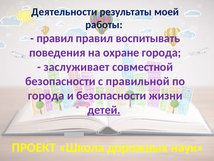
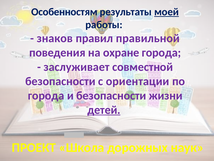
Деятельности: Деятельности -> Особенностям (64, 12)
моей underline: none -> present (167, 12)
правил: правил -> знаков (55, 38)
воспитывать: воспитывать -> правильной (148, 38)
правильной: правильной -> ориентации (138, 81)
